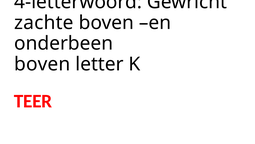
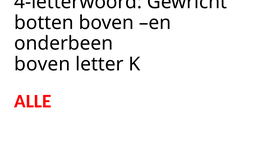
zachte: zachte -> botten (44, 23)
TEER: TEER -> ALLE (33, 101)
